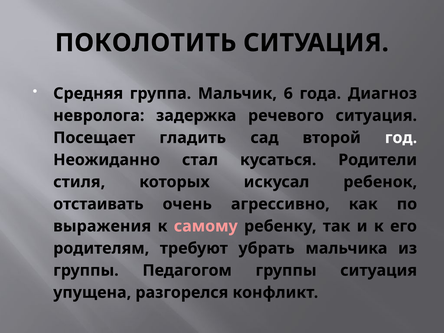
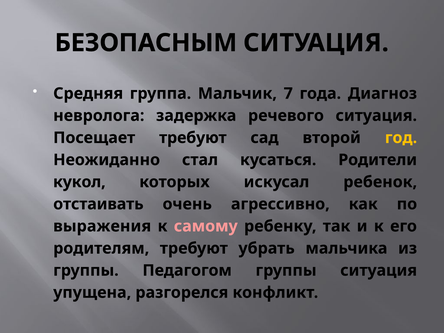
ПОКОЛОТИТЬ: ПОКОЛОТИТЬ -> БЕЗОПАСНЫМ (146, 43)
6: 6 -> 7 (288, 94)
Посещает гладить: гладить -> требуют (193, 138)
год colour: white -> yellow (401, 138)
стиля: стиля -> кукол (79, 182)
